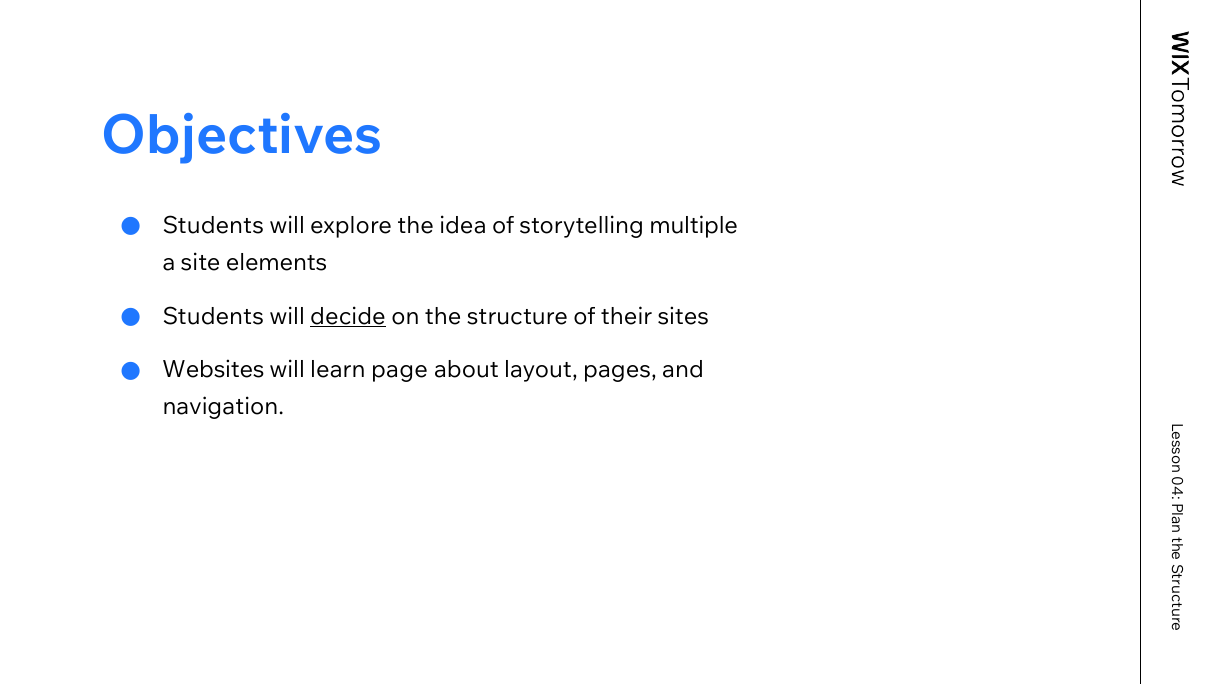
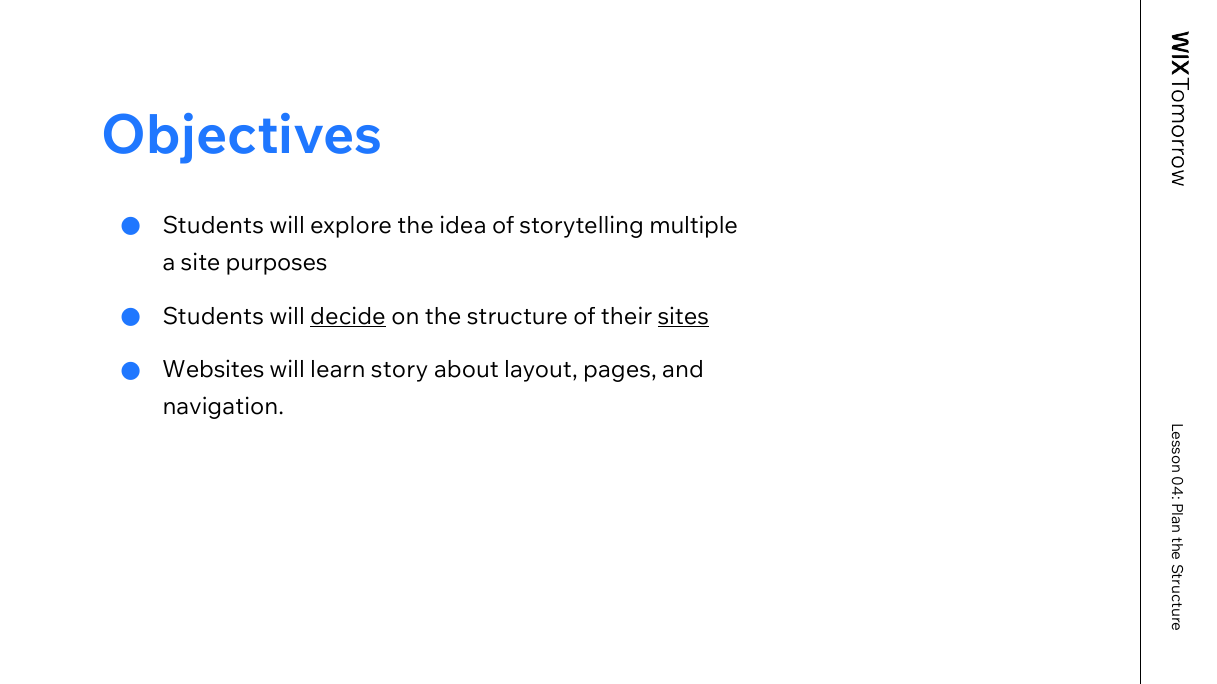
elements: elements -> purposes (277, 263)
sites underline: none -> present (683, 316)
page: page -> story (400, 370)
